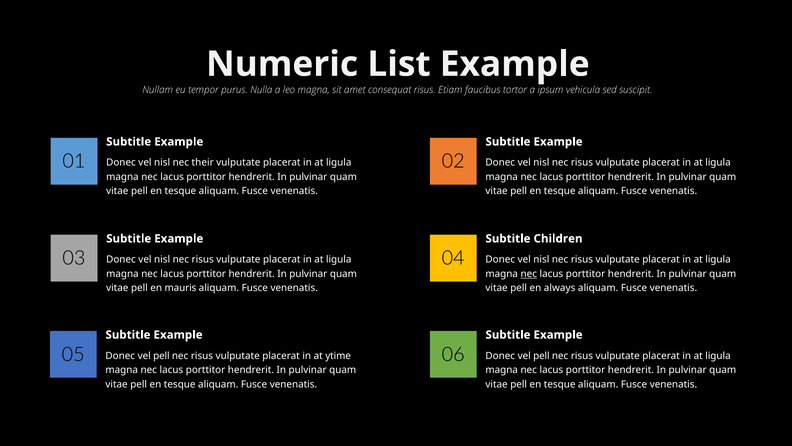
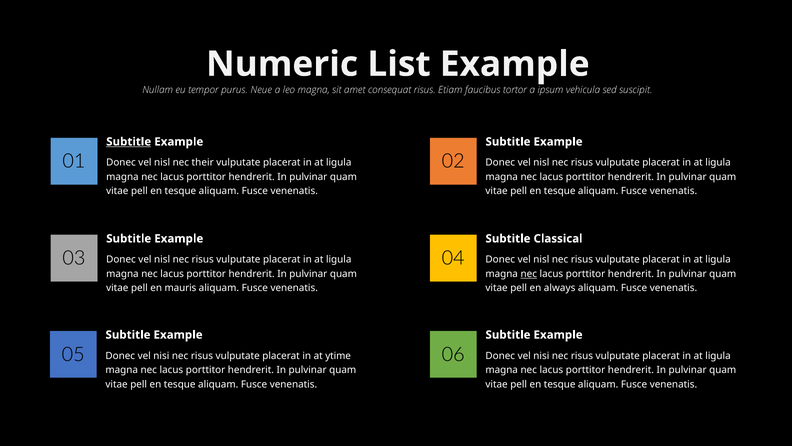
Nulla: Nulla -> Neue (261, 90)
Subtitle underline: none -> present (129, 142)
Children: Children -> Classical (558, 238)
pell: pell -> nisi (161, 355)
pell: pell -> nisi (541, 355)
